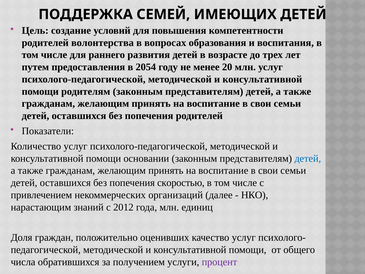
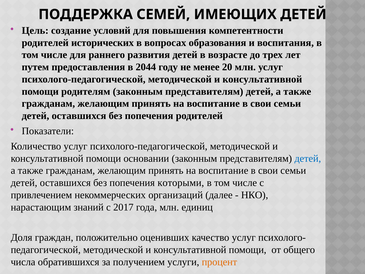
волонтерства: волонтерства -> исторических (103, 43)
2054: 2054 -> 2044 (146, 67)
скоростью: скоростью -> которыми (181, 183)
2012: 2012 -> 2017 (123, 207)
процент colour: purple -> orange (219, 262)
